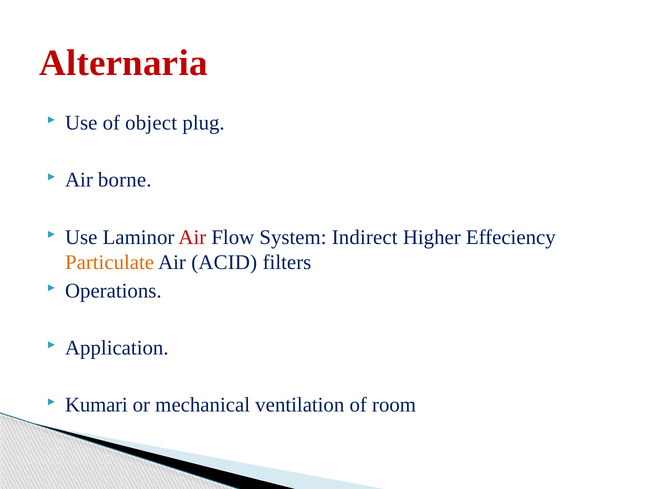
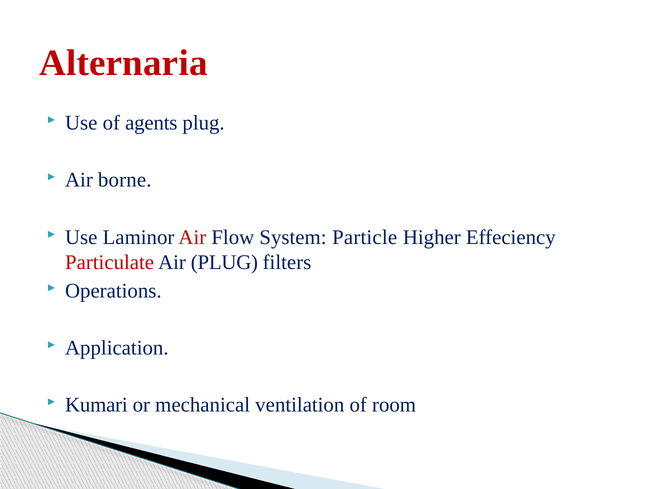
object: object -> agents (151, 123)
Indirect: Indirect -> Particle (365, 237)
Particulate colour: orange -> red (110, 262)
Air ACID: ACID -> PLUG (224, 262)
